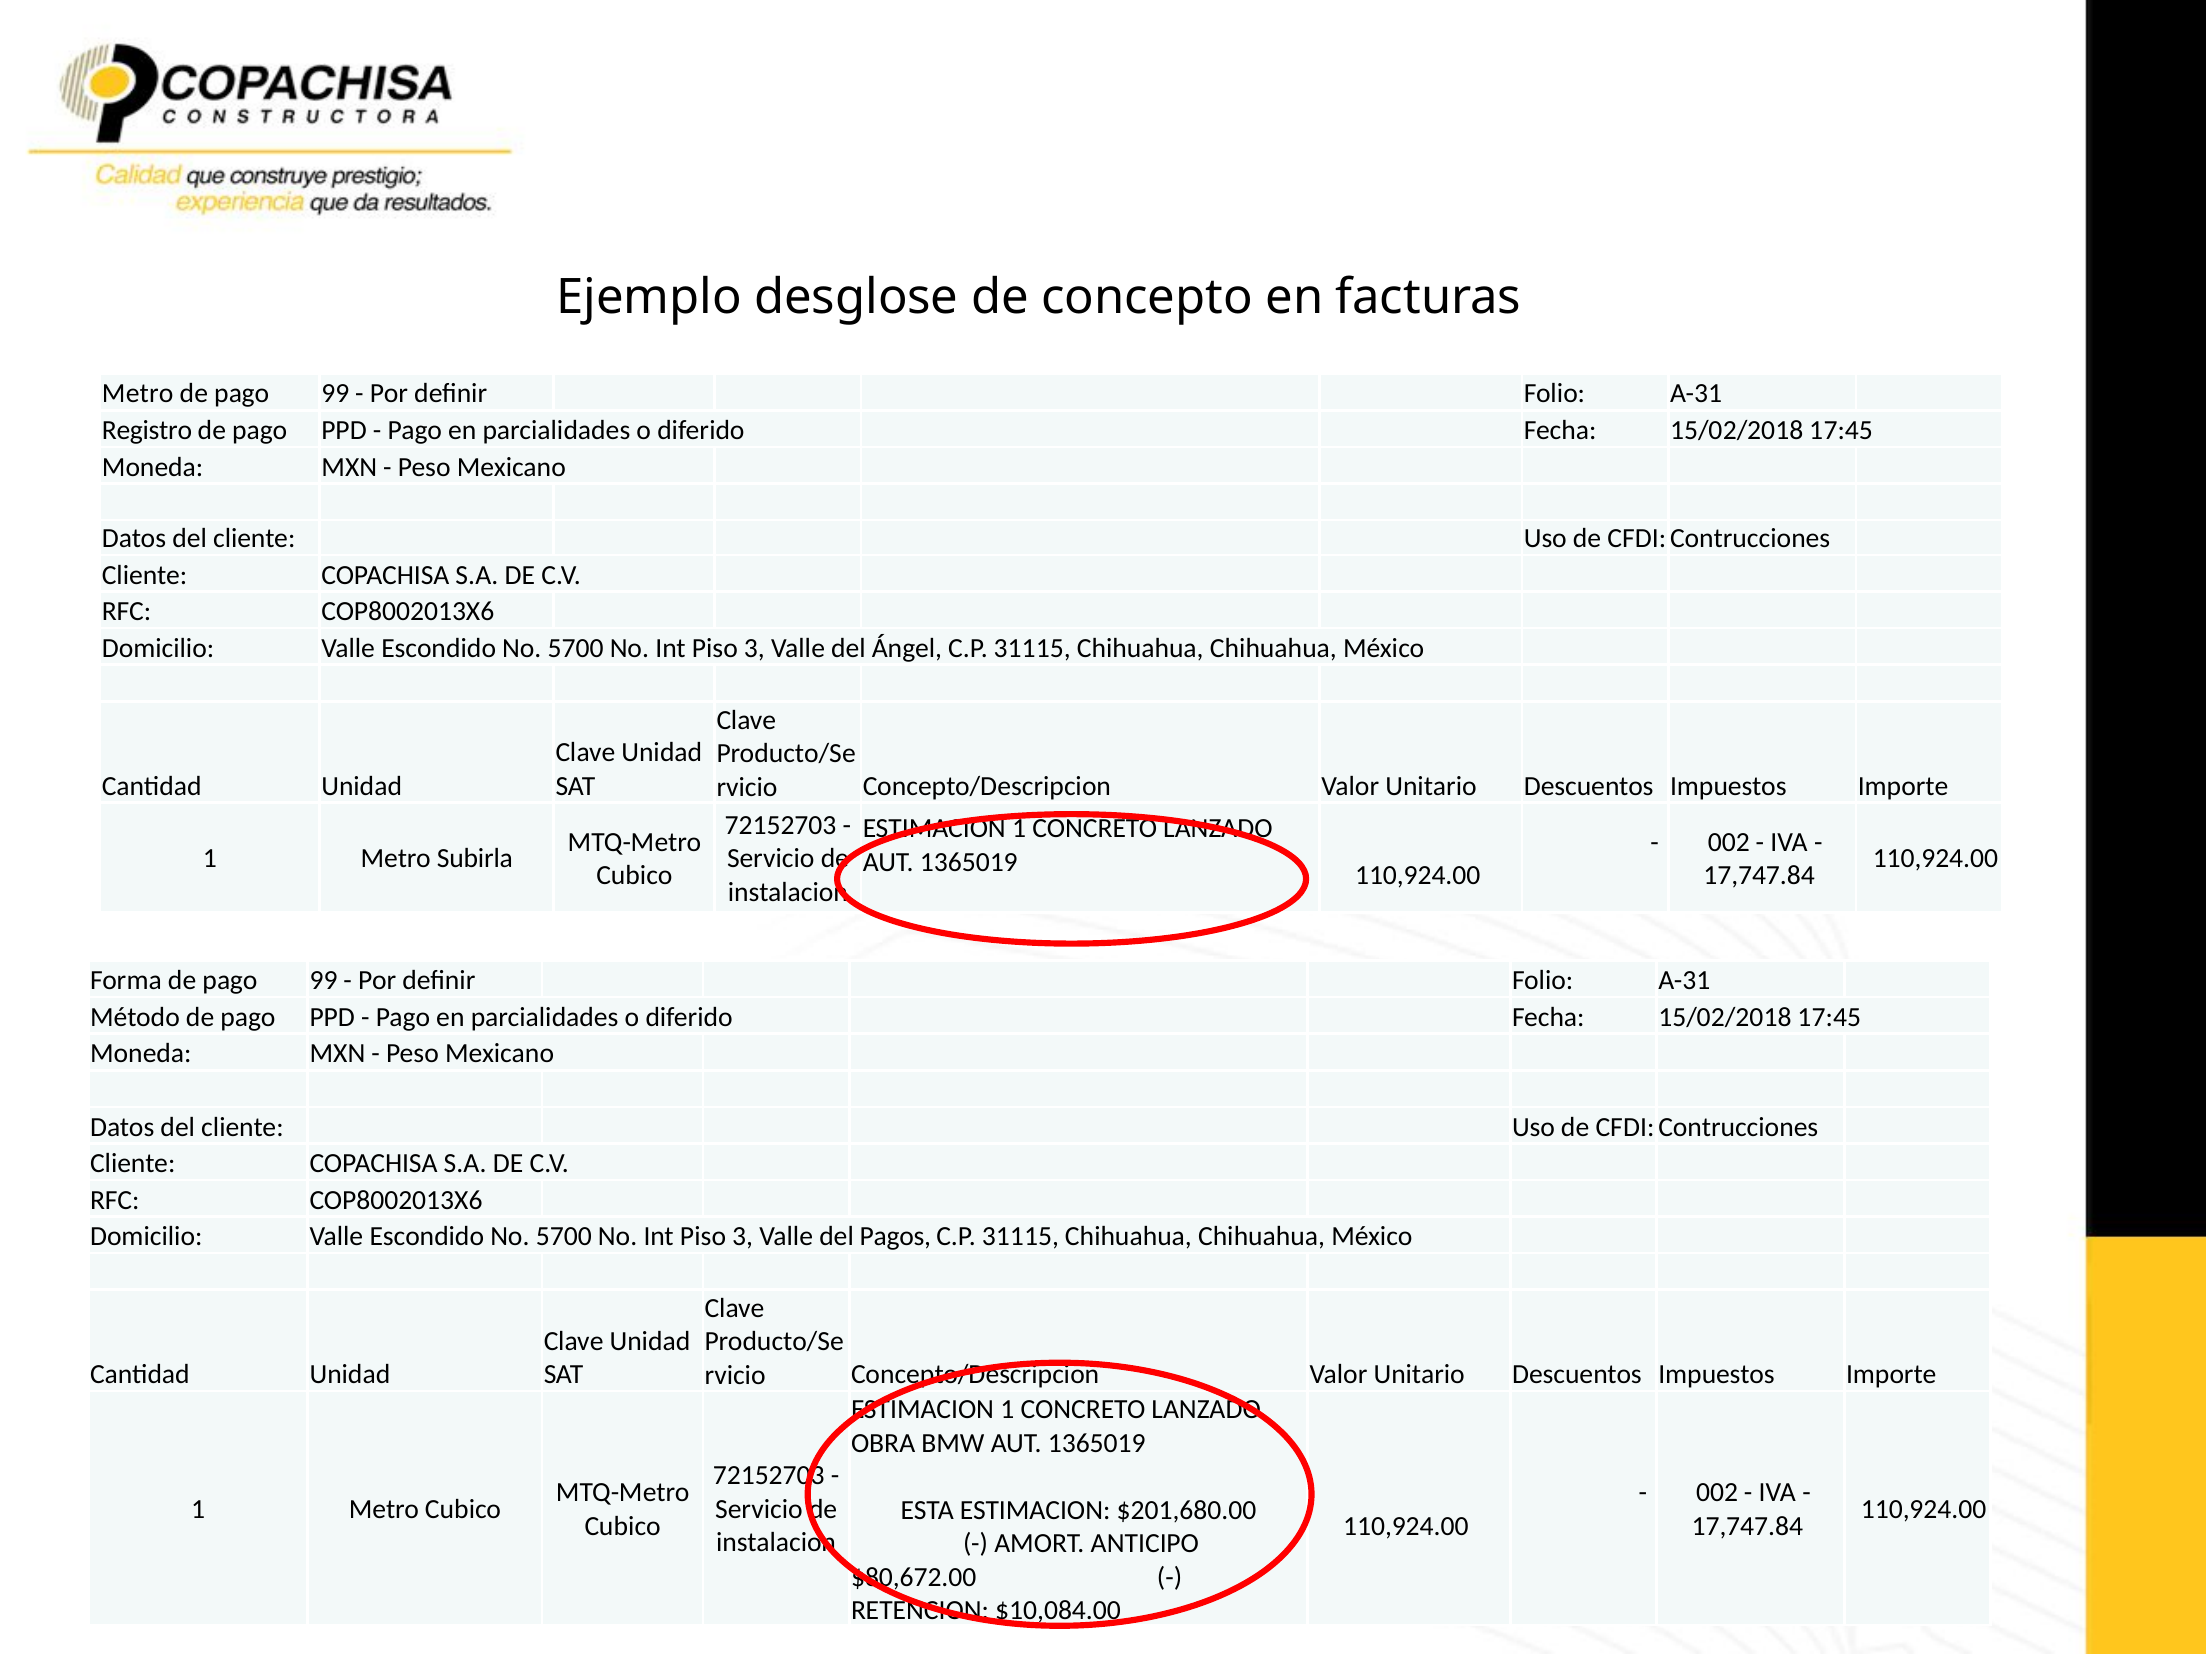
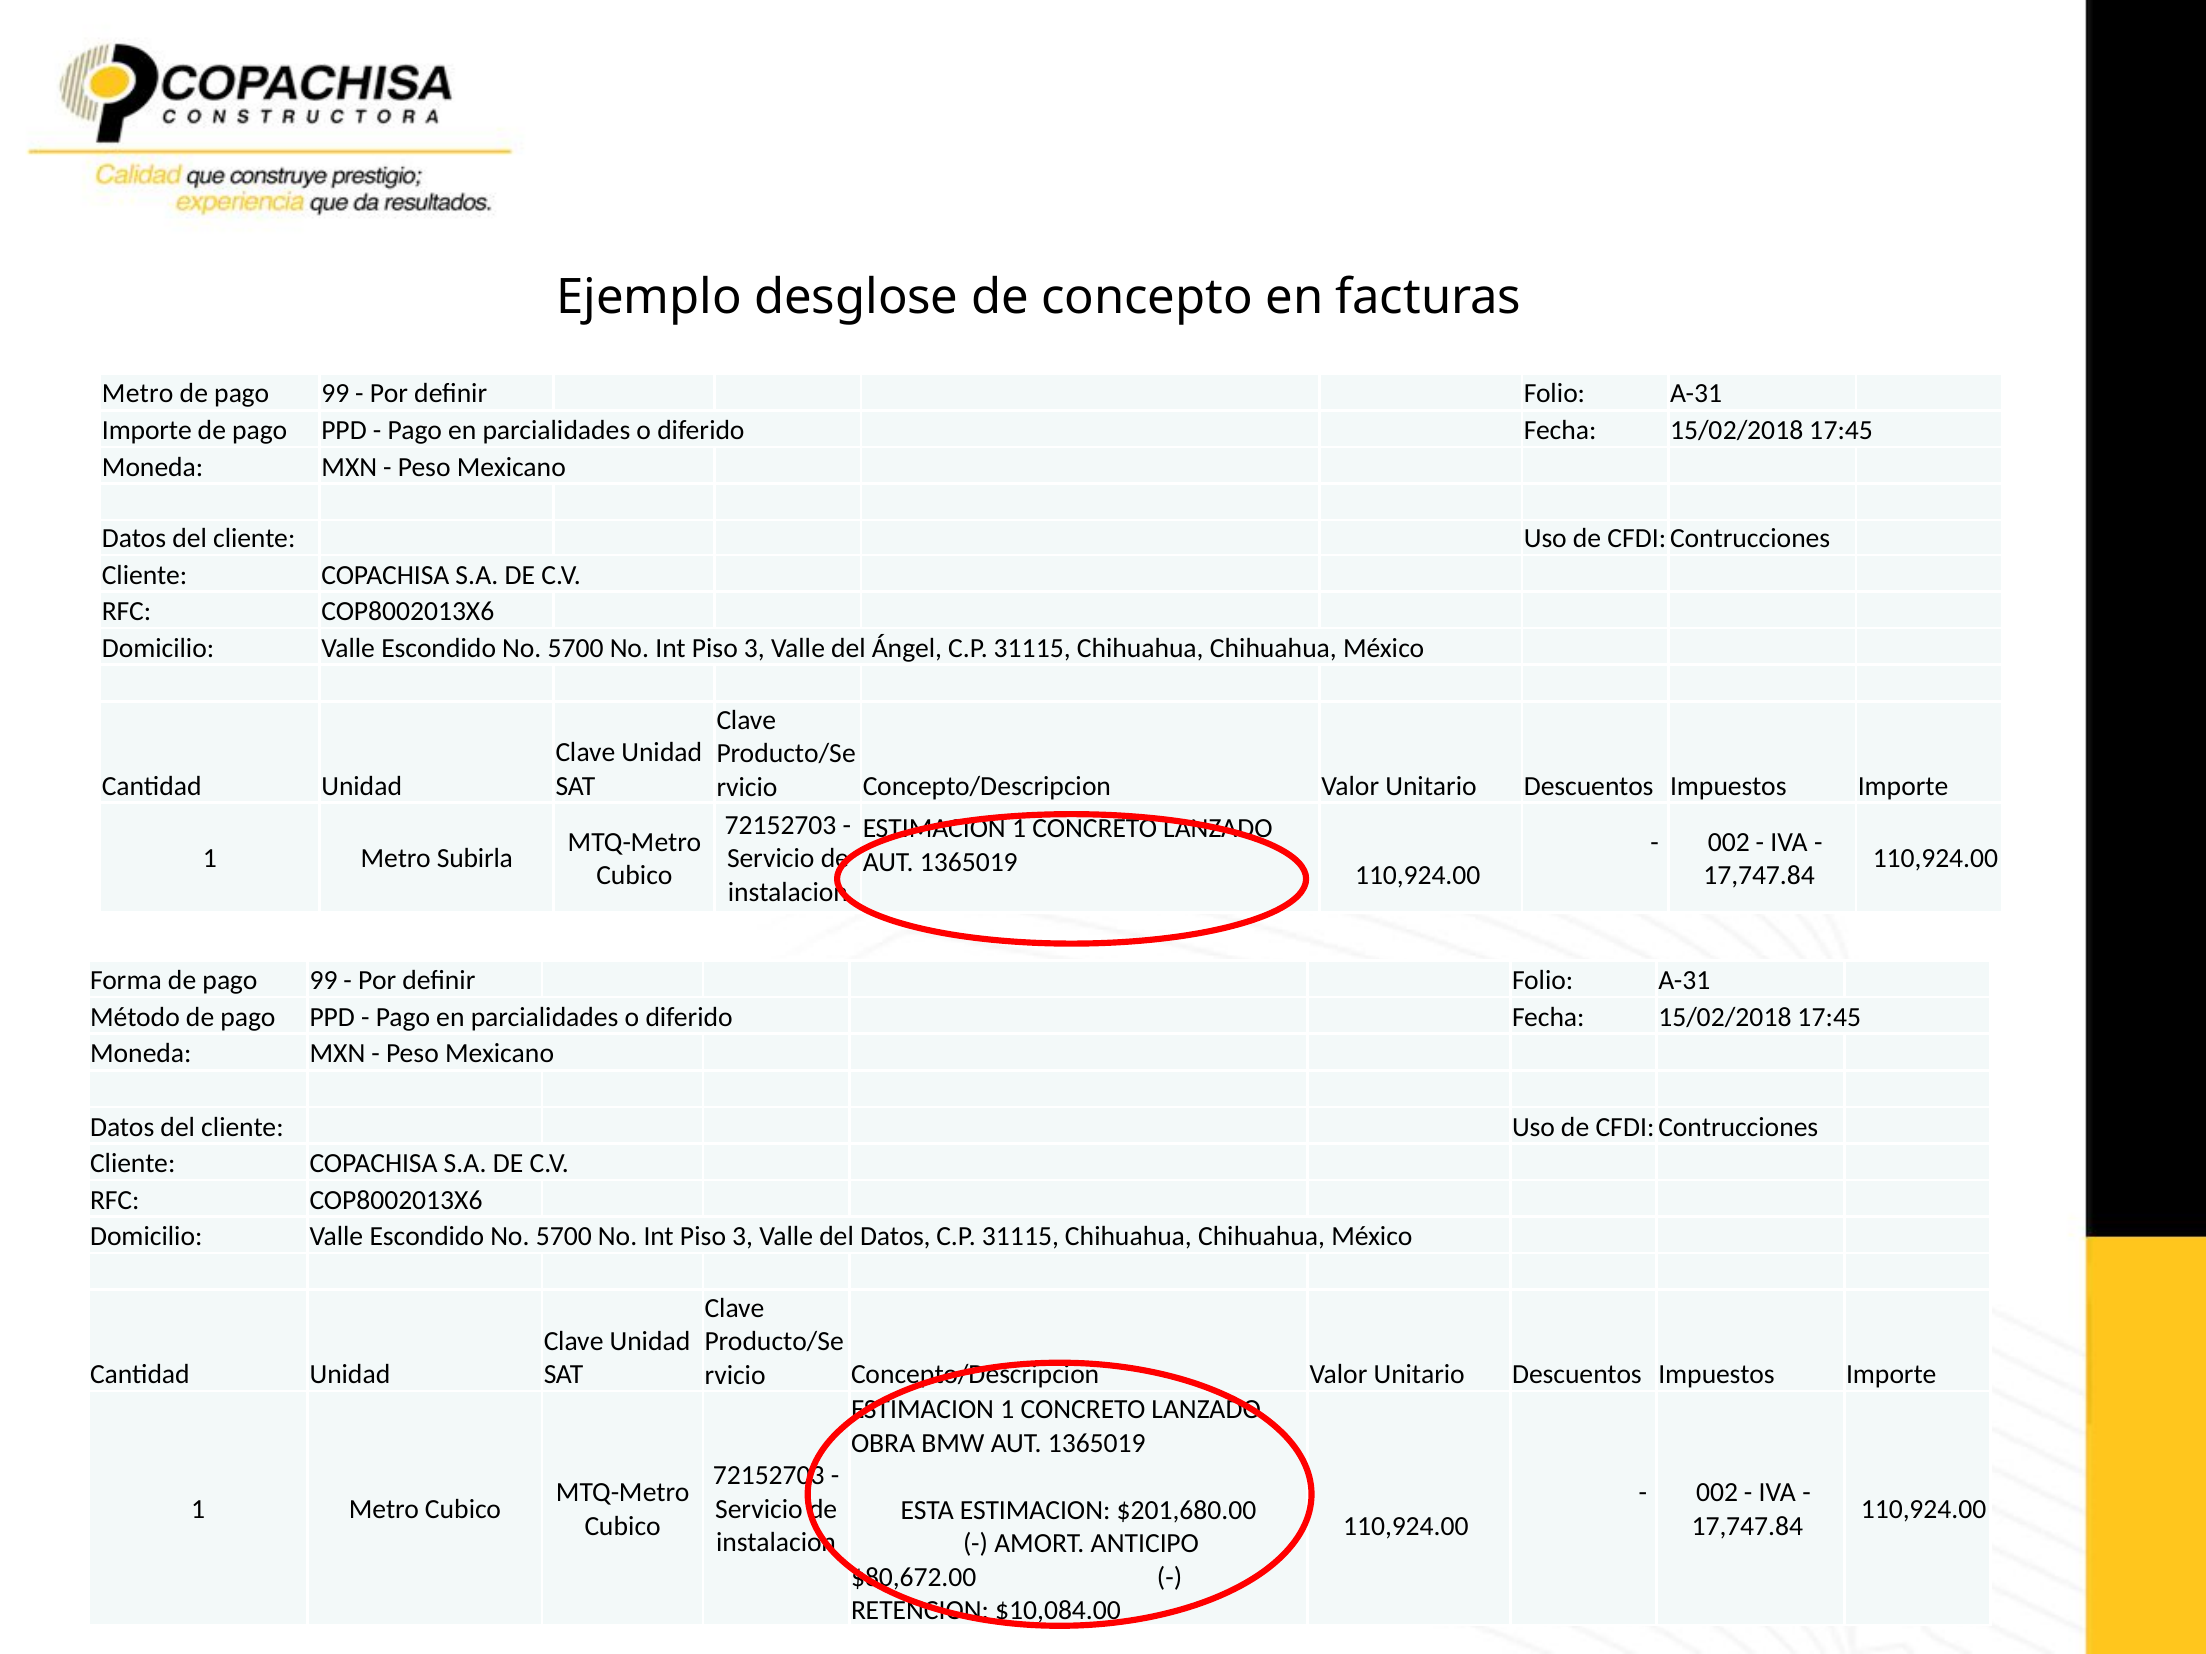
Registro: Registro -> Importe (147, 431)
del Pagos: Pagos -> Datos (895, 1237)
